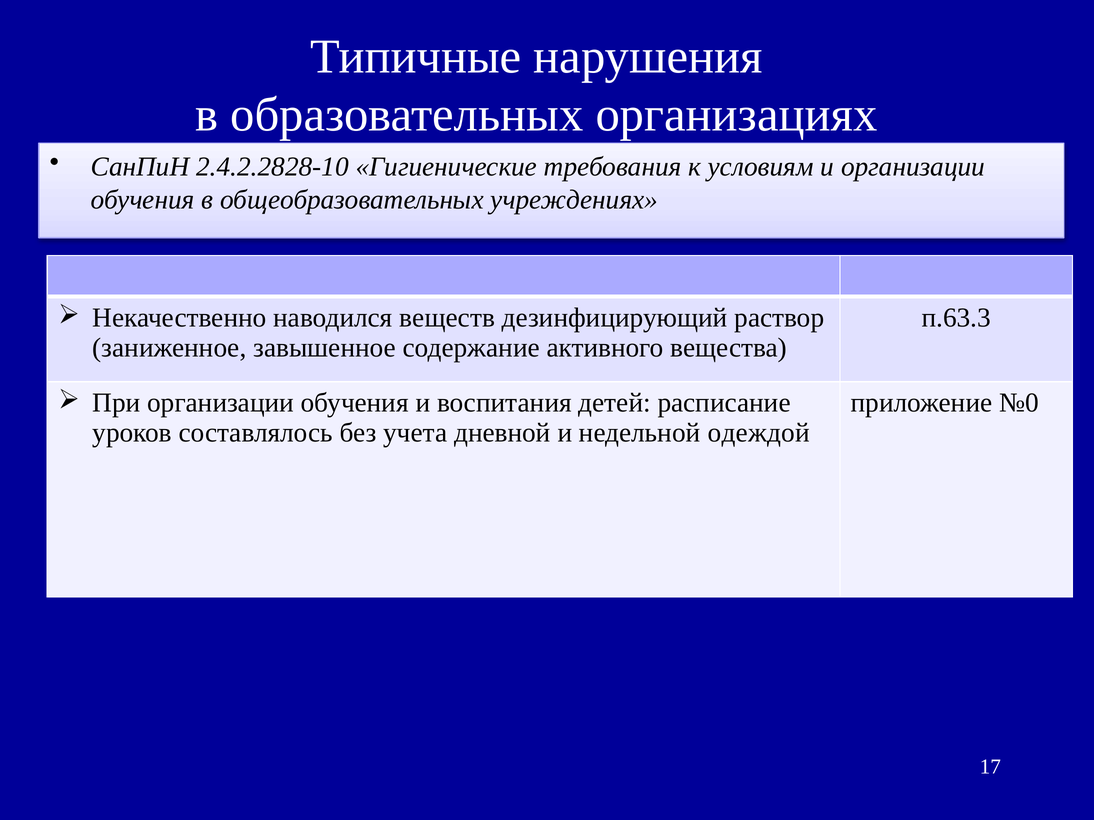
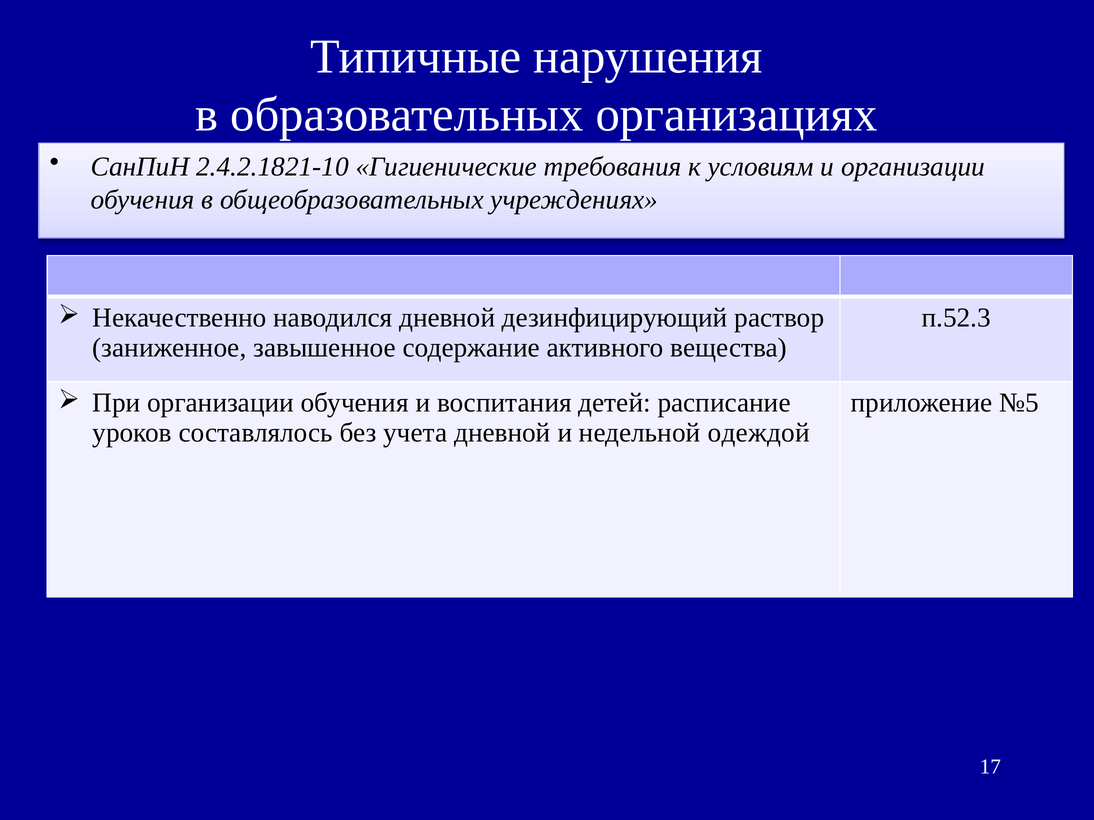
2.4.2.2828-10: 2.4.2.2828-10 -> 2.4.2.1821-10 (273, 167)
наводился веществ: веществ -> дневной (447, 318)
п.63.3: п.63.3 -> п.52.3 (956, 318)
№0: №0 -> №5 (1019, 403)
